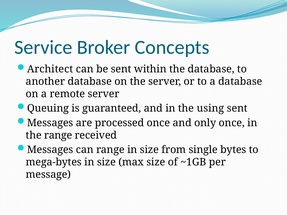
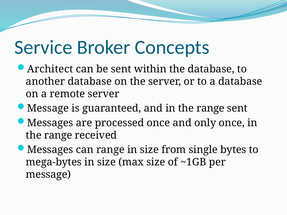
Queuing: Queuing -> Message (48, 108)
and in the using: using -> range (210, 108)
